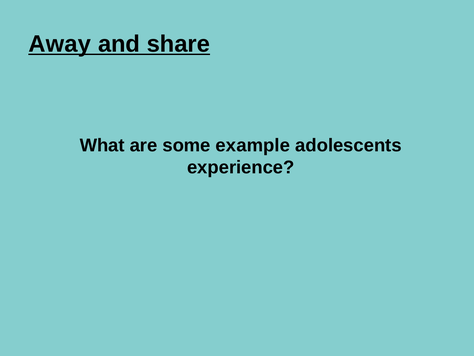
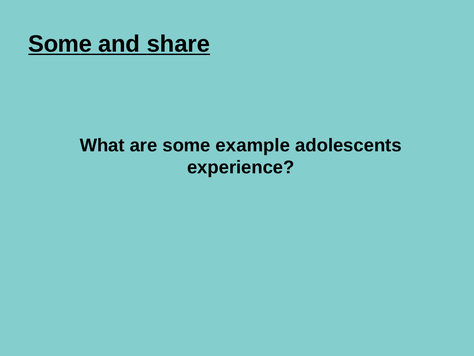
Away: Away -> Some (60, 44)
